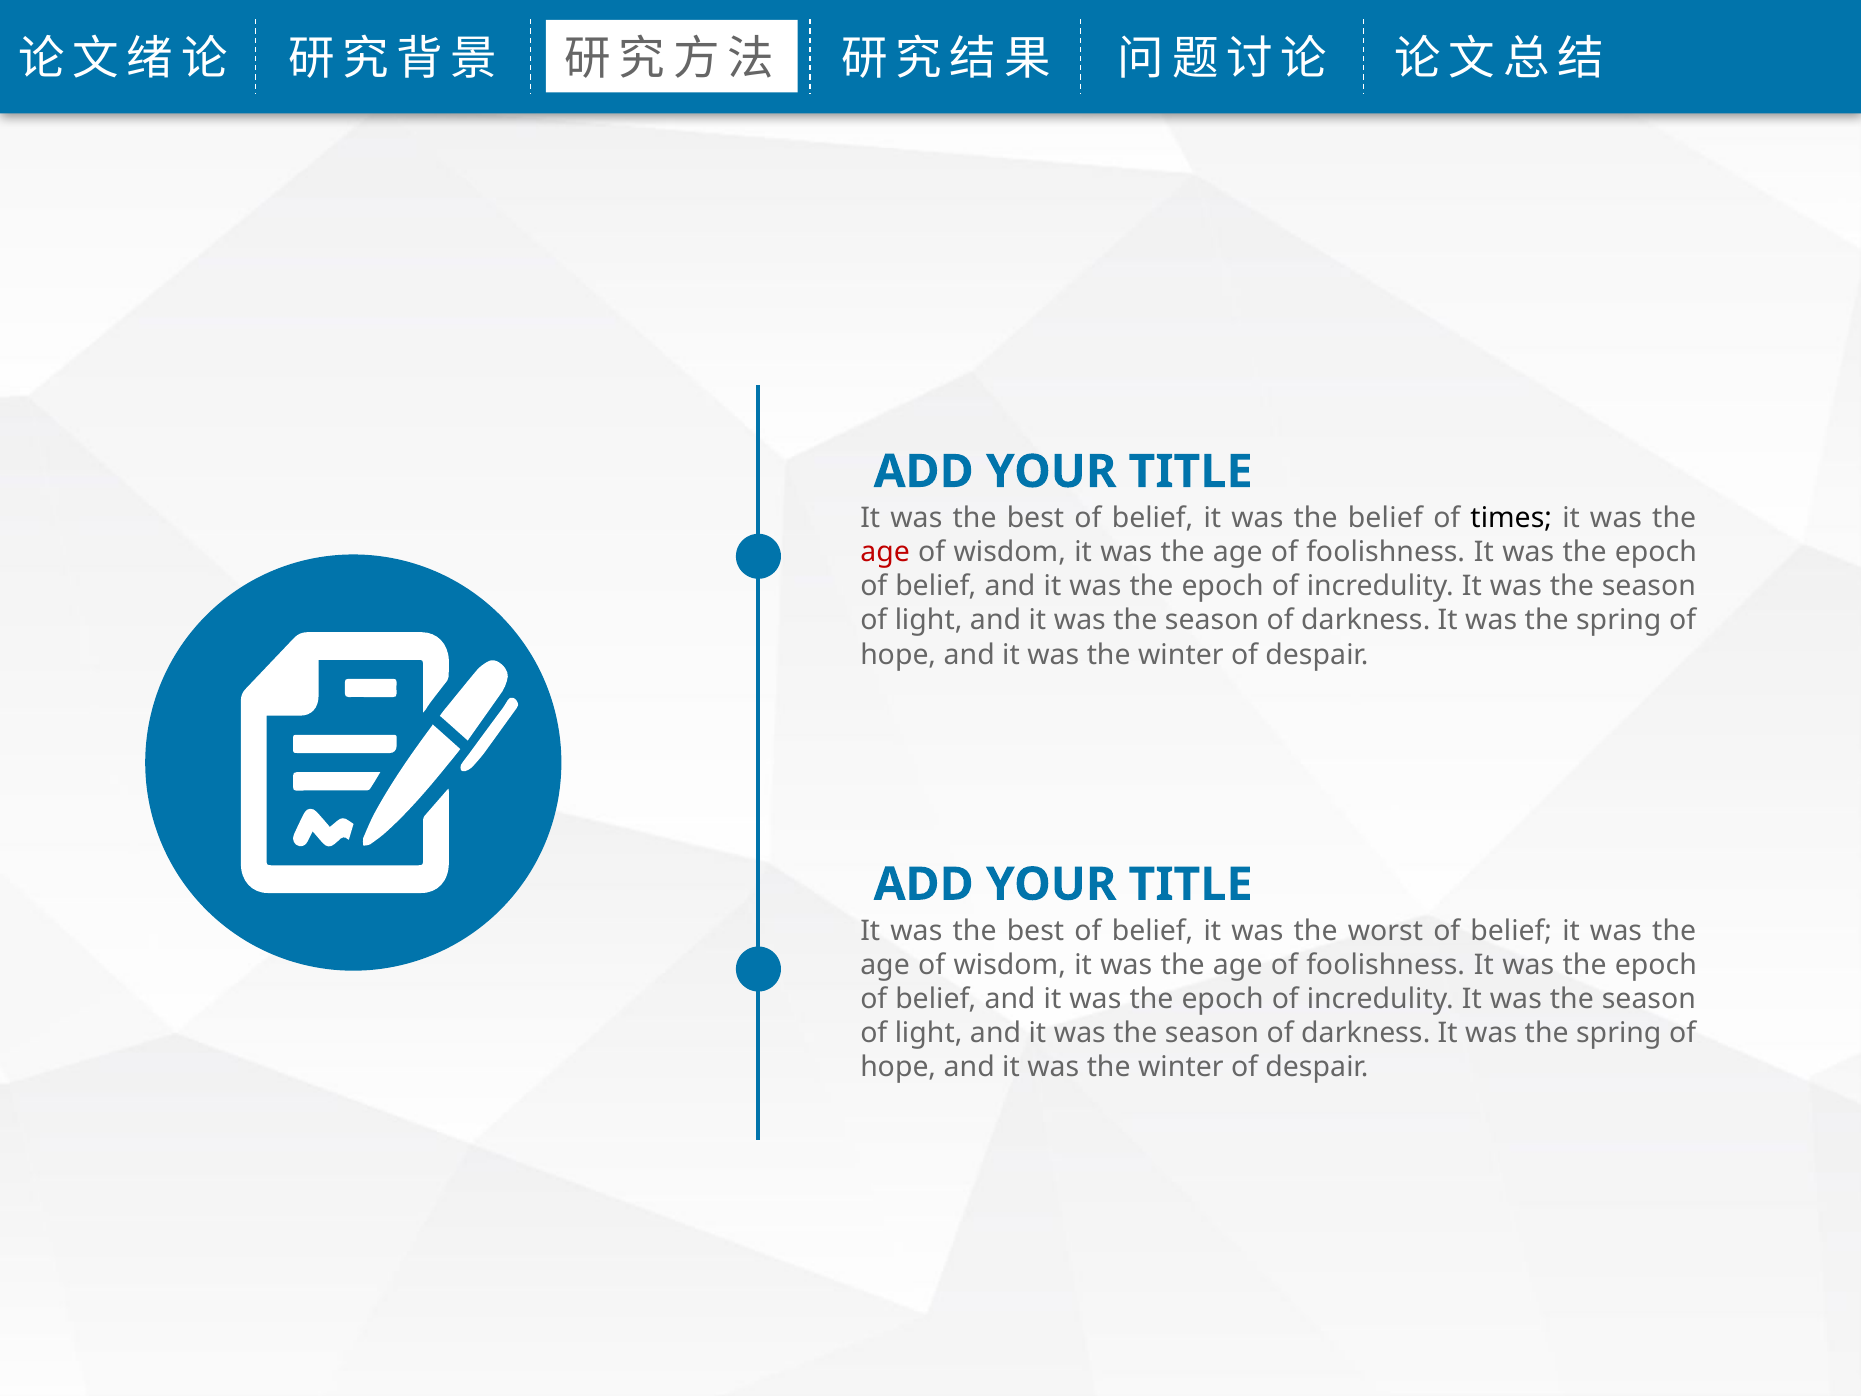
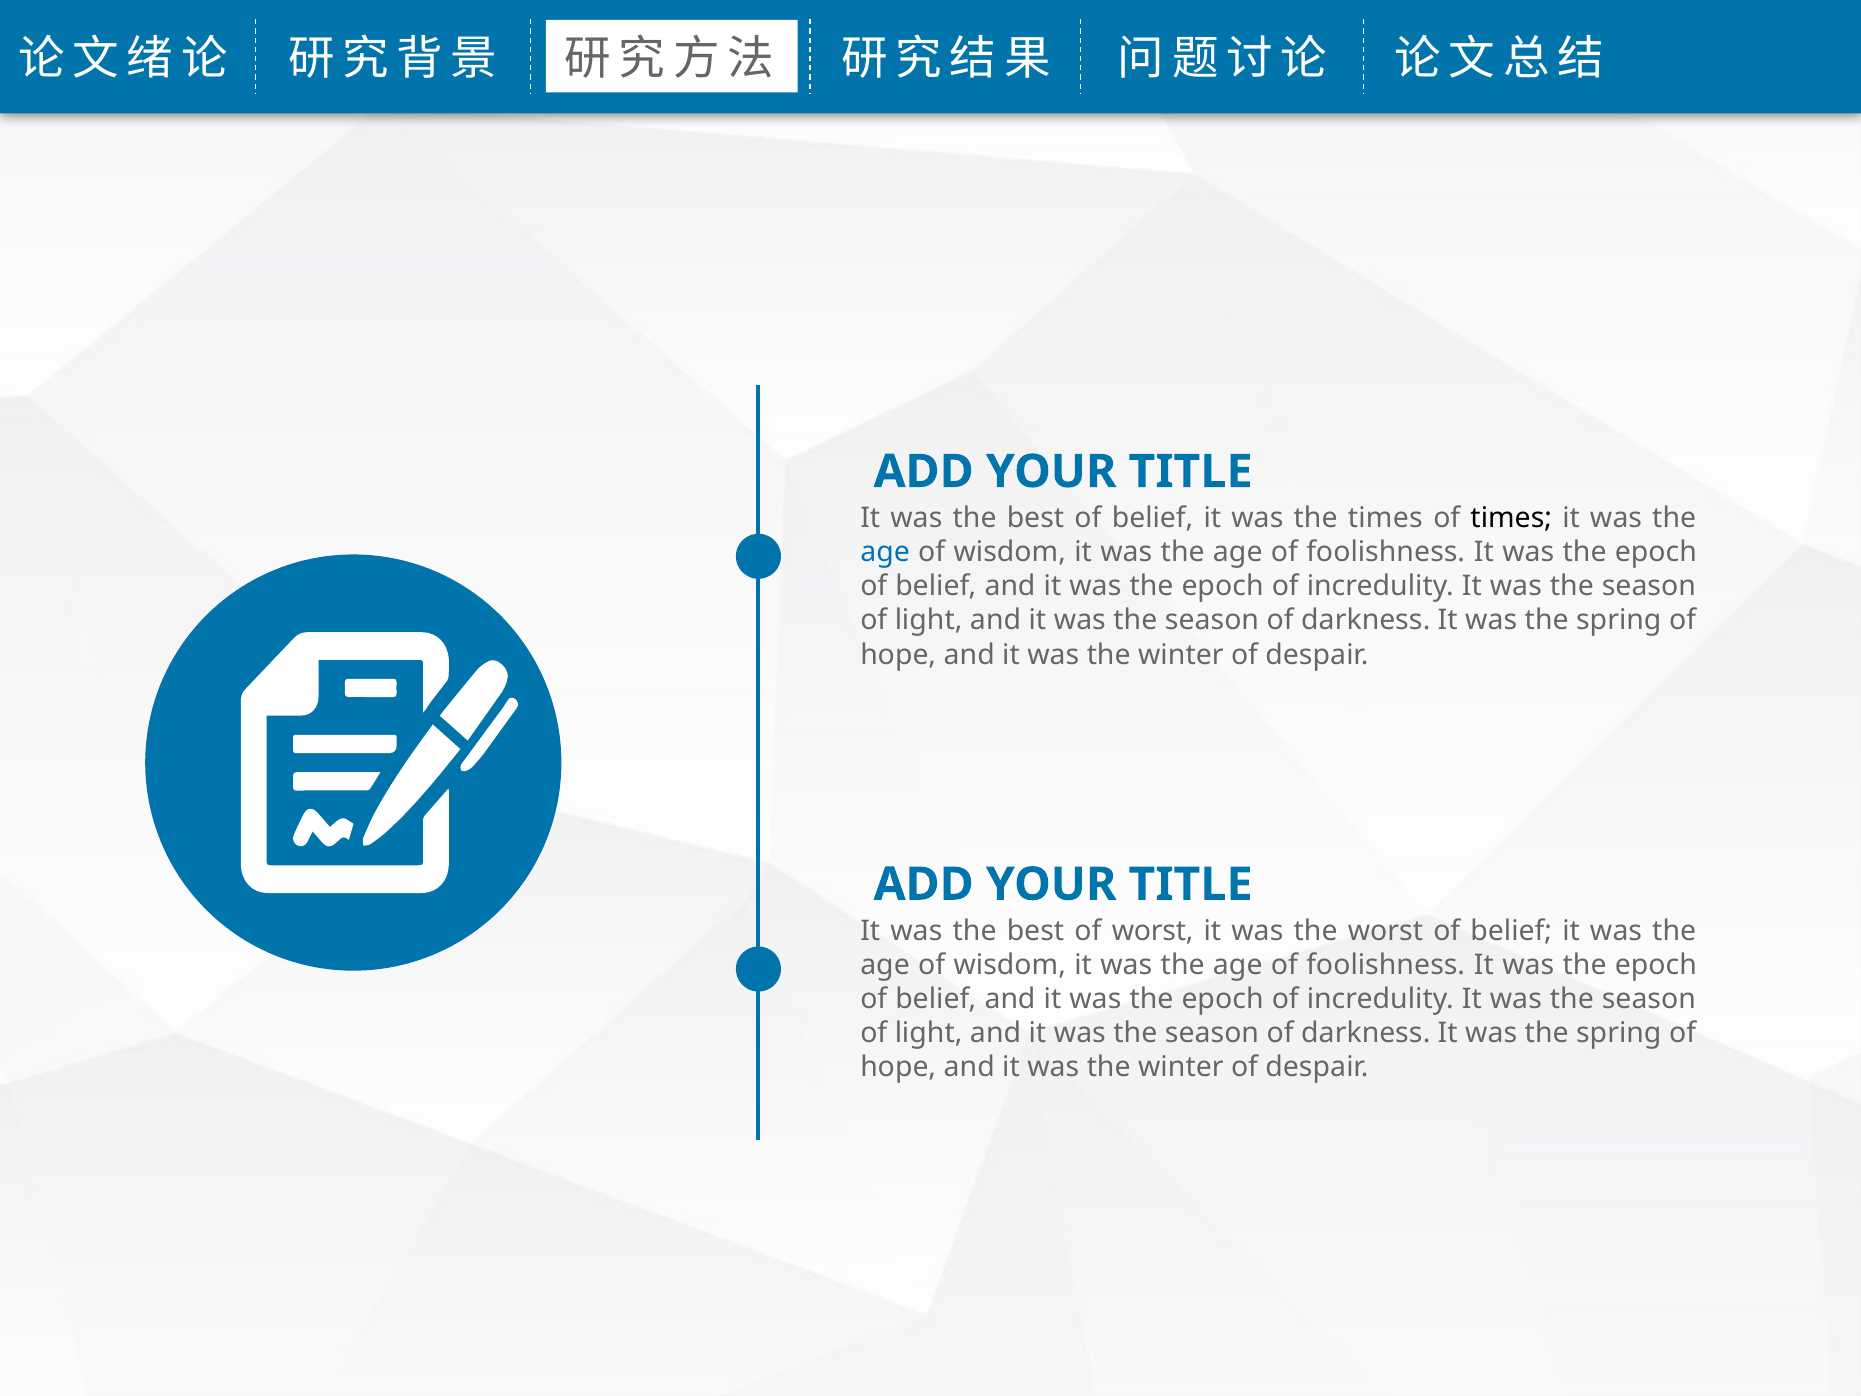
the belief: belief -> times (1385, 518)
age colour: red -> blue (885, 552)
belief: belief -> worst (1153, 931)
